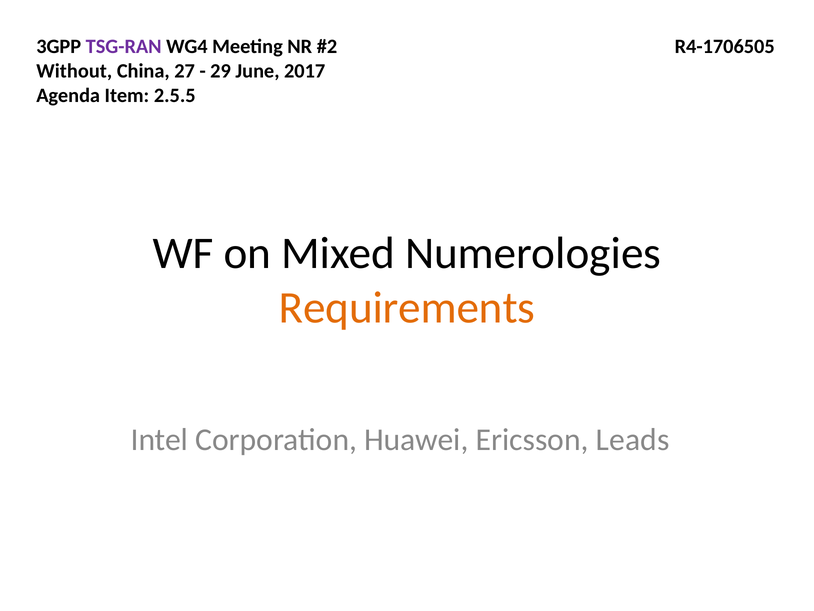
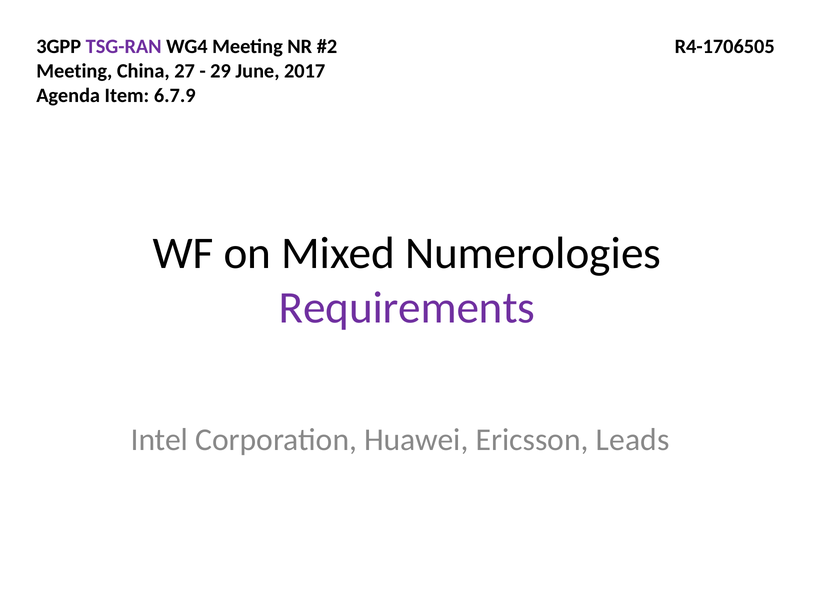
Without: Without -> Meeting (74, 71)
2.5.5: 2.5.5 -> 6.7.9 (175, 95)
Requirements colour: orange -> purple (407, 307)
